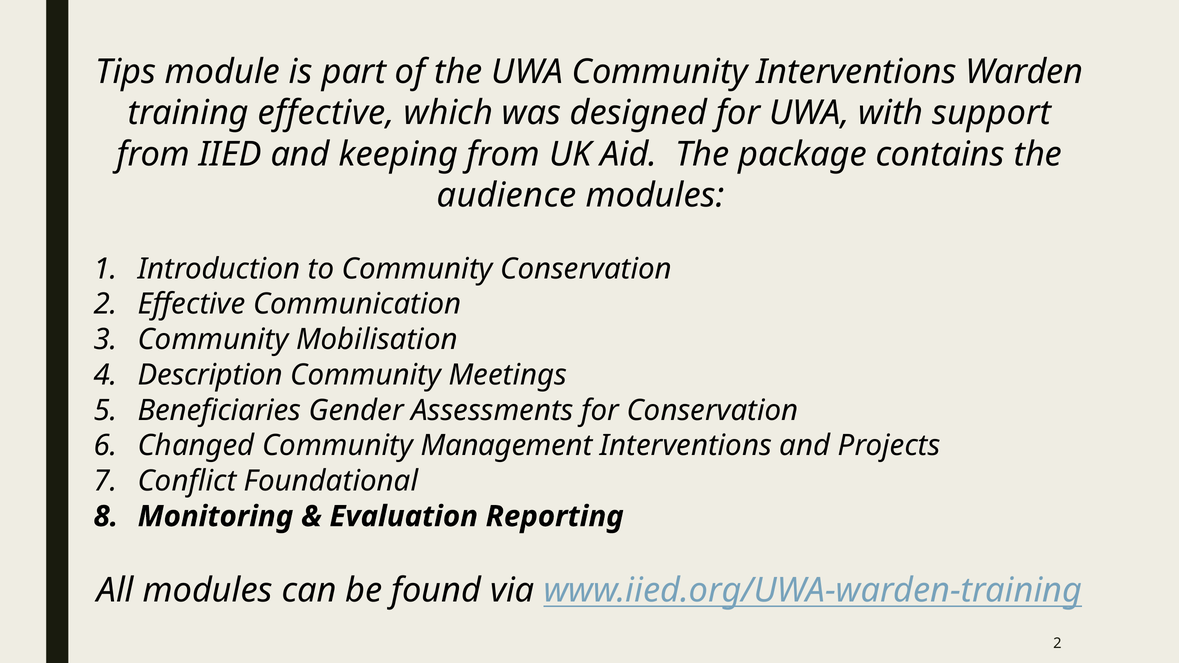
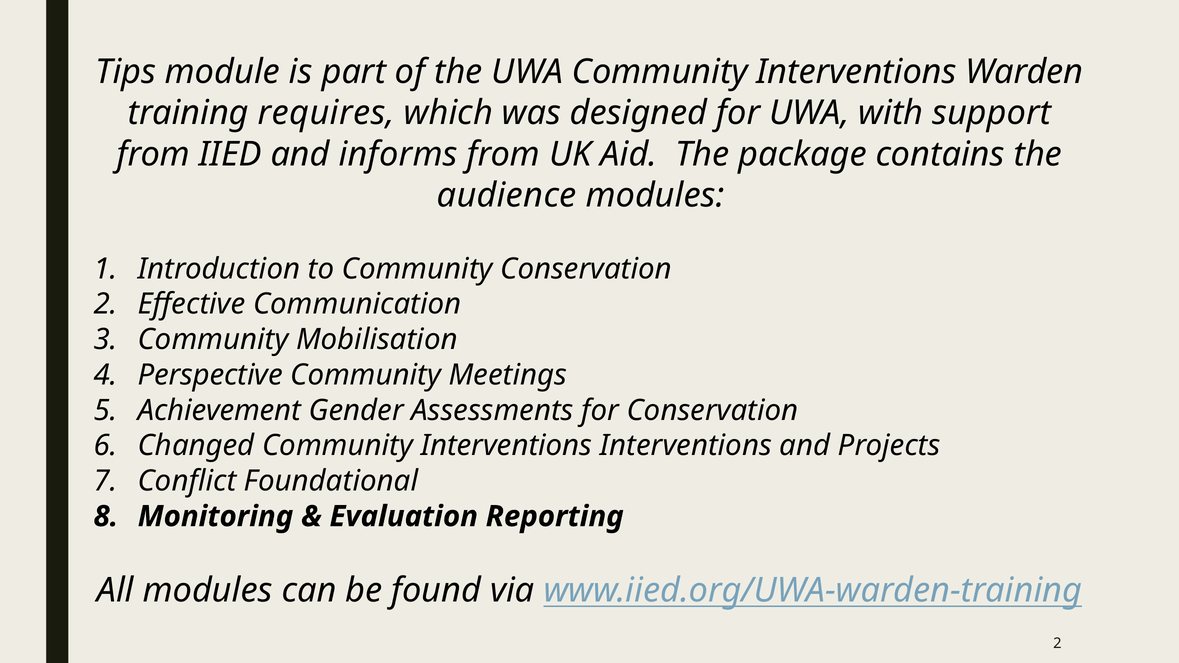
training effective: effective -> requires (326, 113)
keeping: keeping -> informs (398, 154)
Description: Description -> Perspective (210, 375)
Beneficiaries: Beneficiaries -> Achievement (219, 410)
Management: Management -> Interventions (506, 446)
